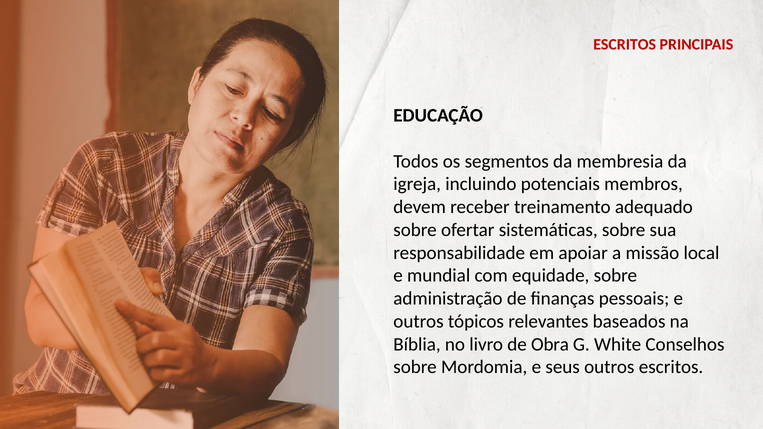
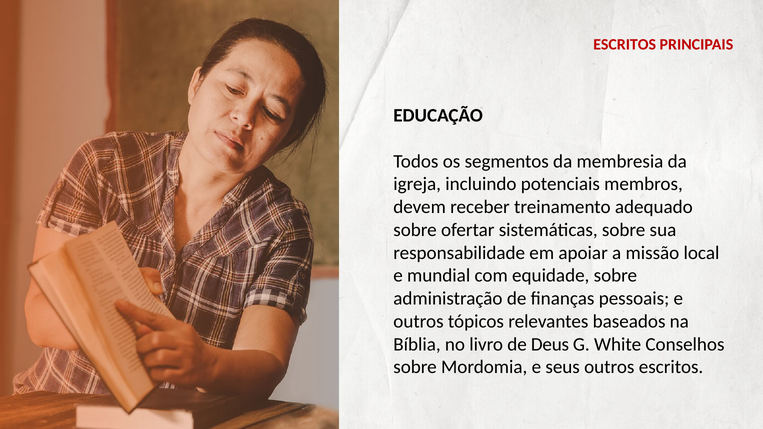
Obra: Obra -> Deus (550, 344)
